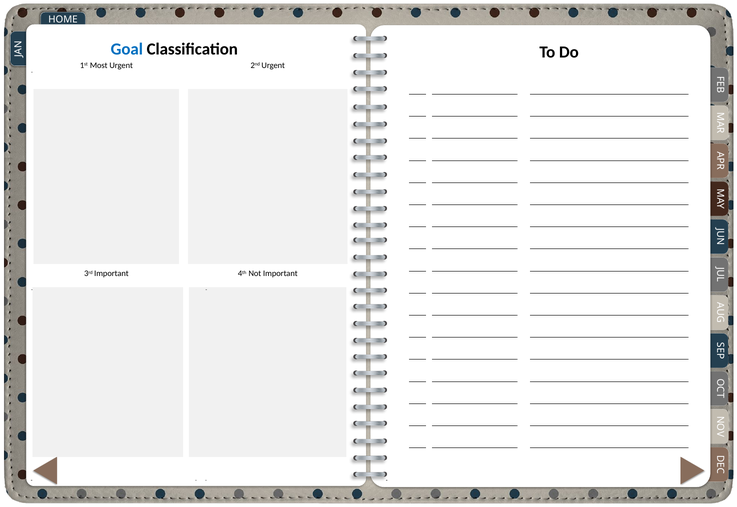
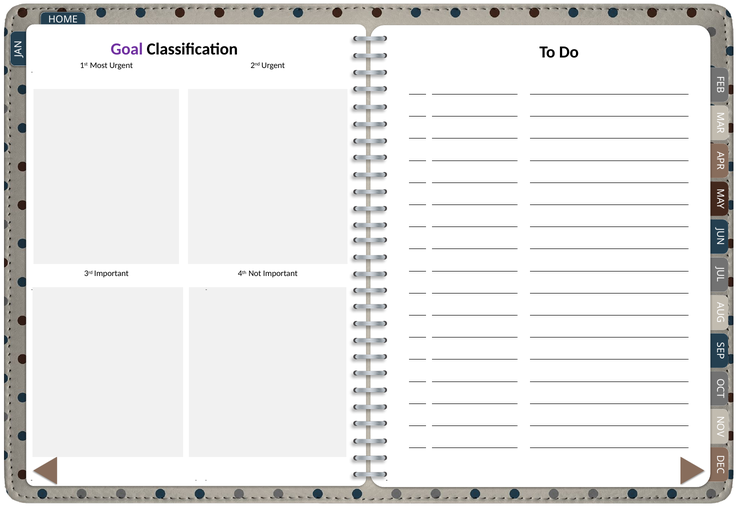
Goal colour: blue -> purple (127, 49)
